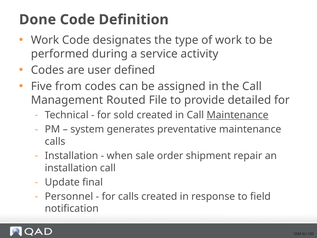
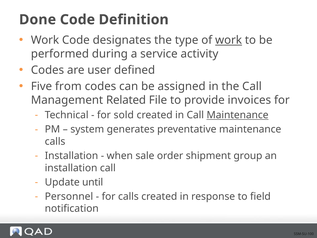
work underline: none -> present (229, 40)
Routed: Routed -> Related (126, 100)
detailed: detailed -> invoices (249, 100)
repair: repair -> group (248, 156)
final: final -> until (93, 182)
